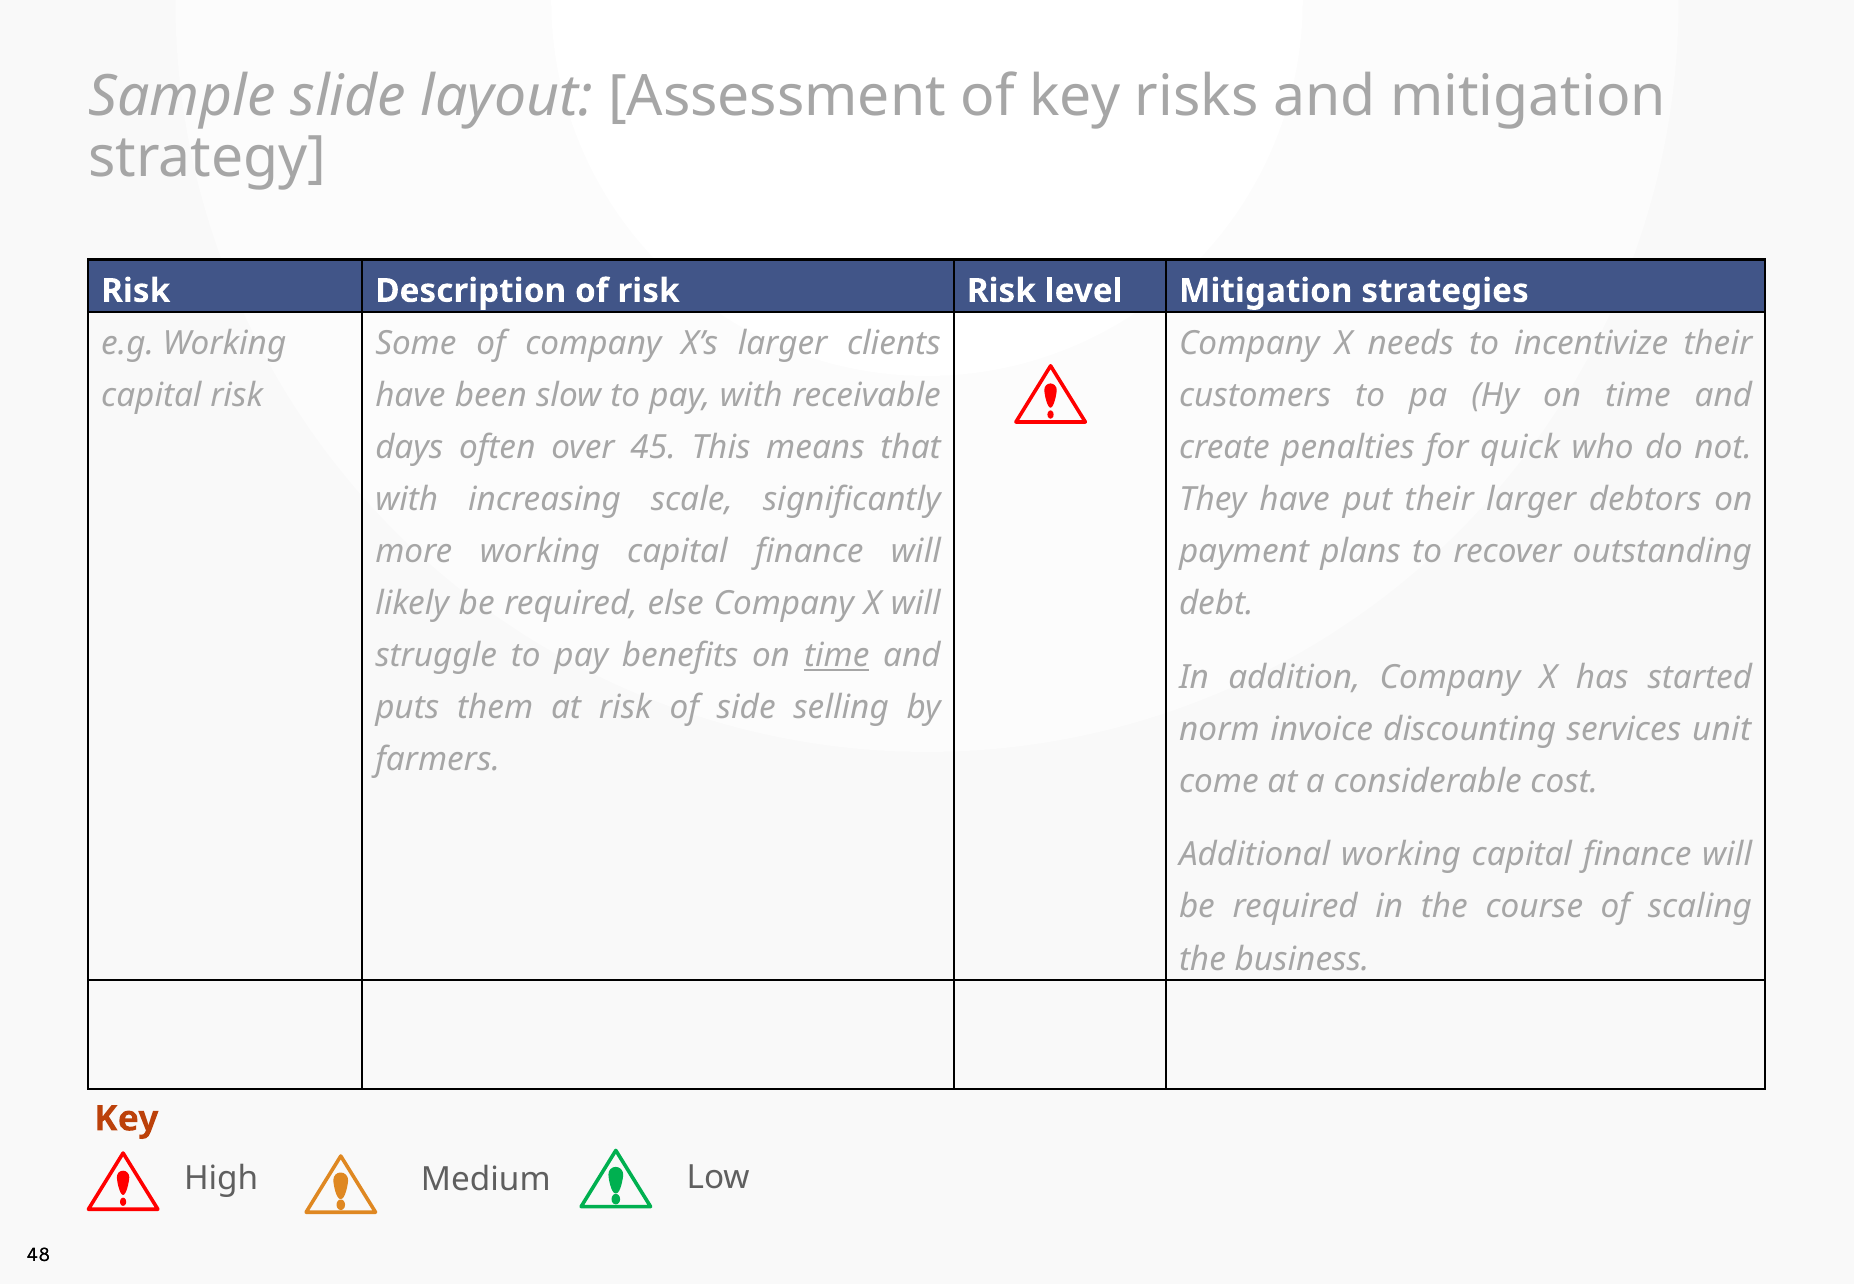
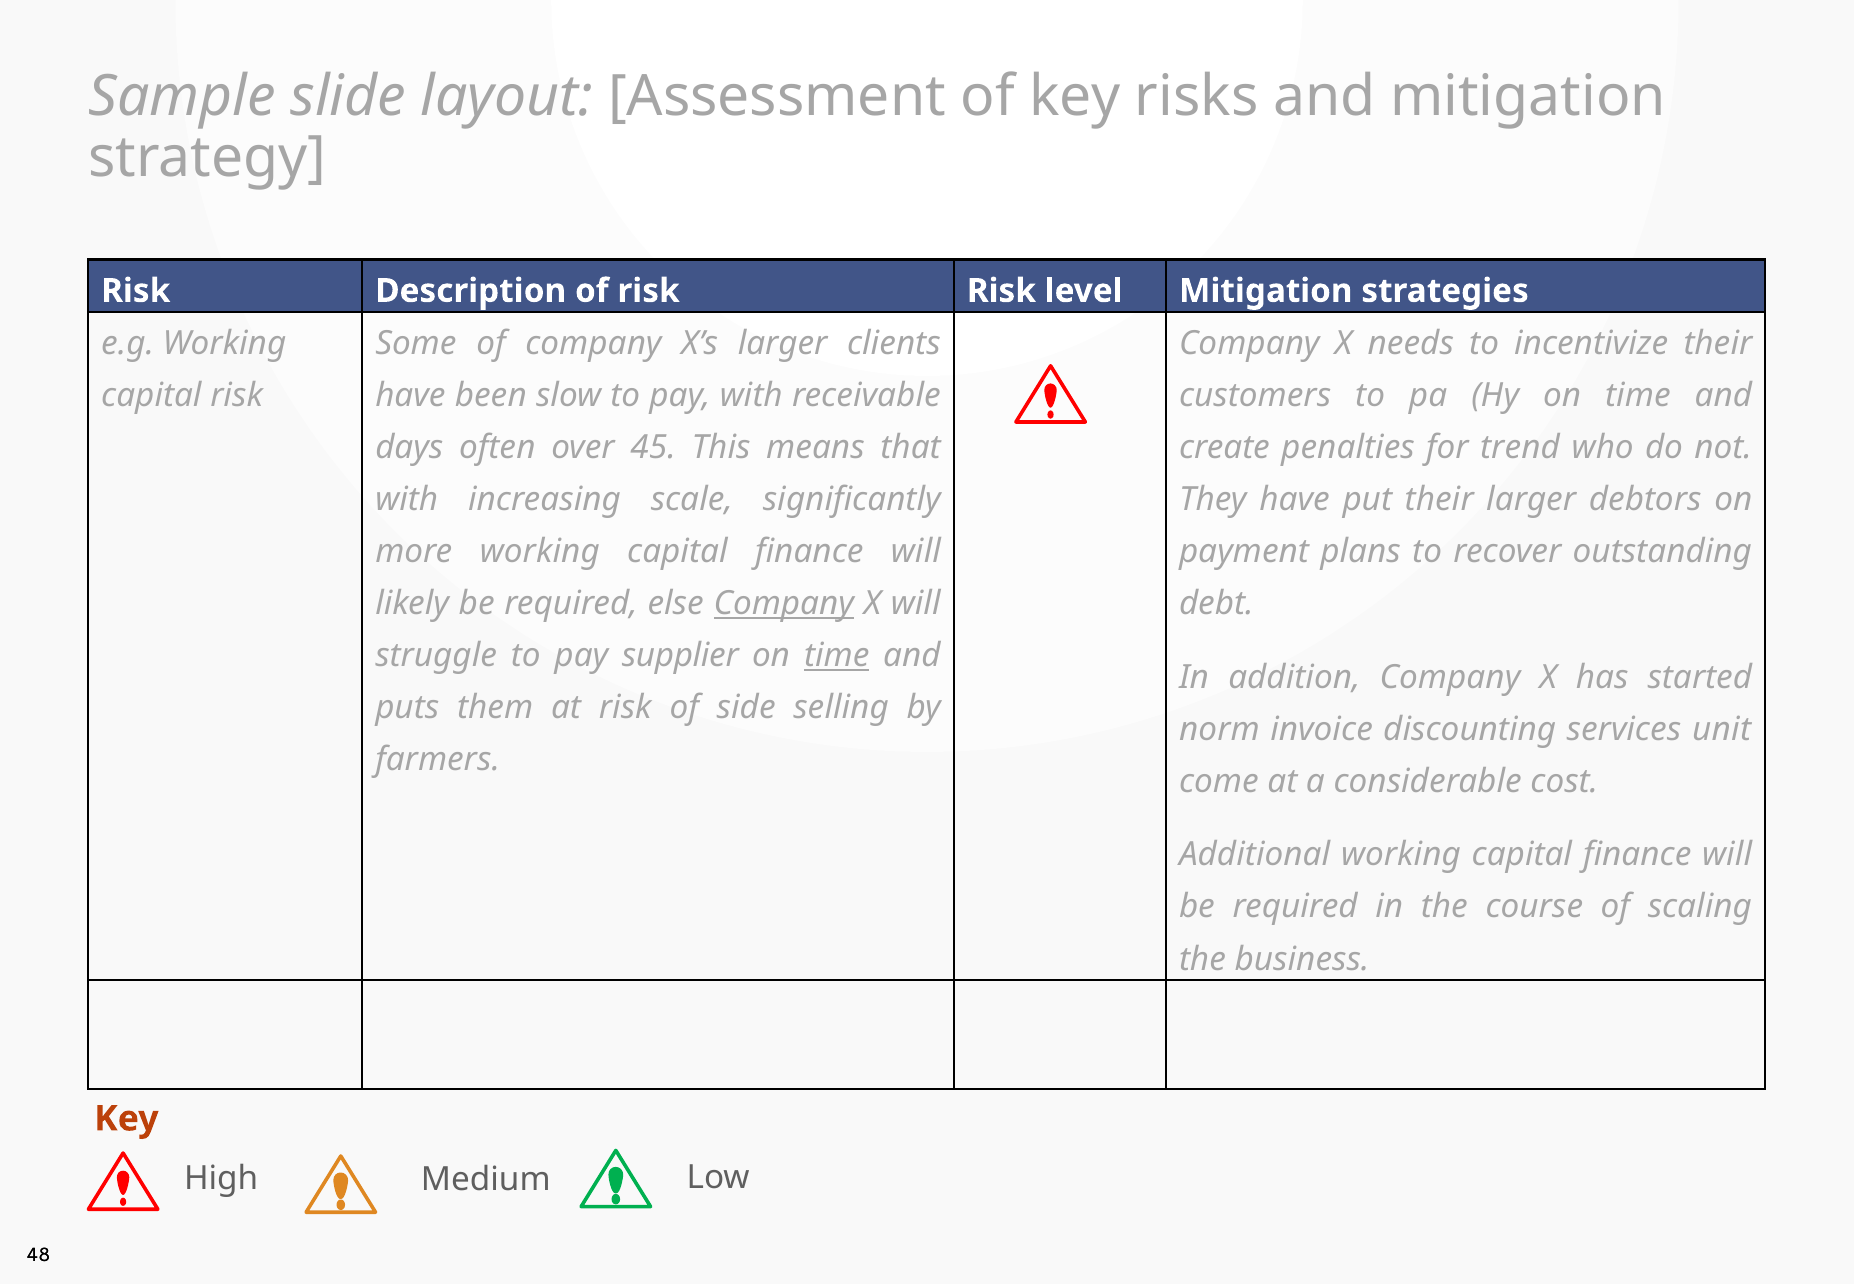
quick: quick -> trend (1520, 447)
Company underline: none -> present (784, 603)
benefits: benefits -> supplier (680, 655)
